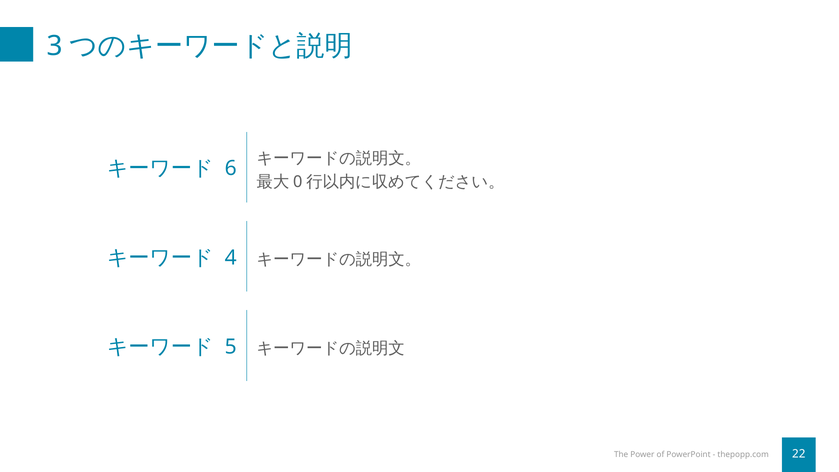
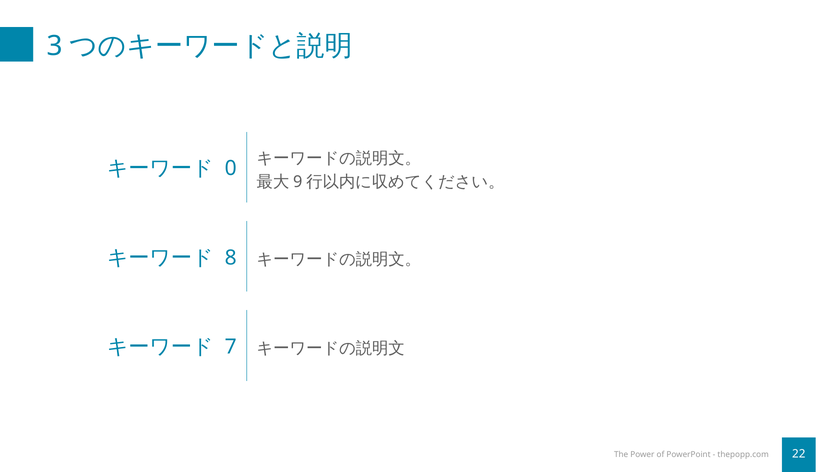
6: 6 -> 0 (231, 169)
0: 0 -> 9 (298, 182)
4: 4 -> 8 (231, 258)
5: 5 -> 7 (231, 347)
